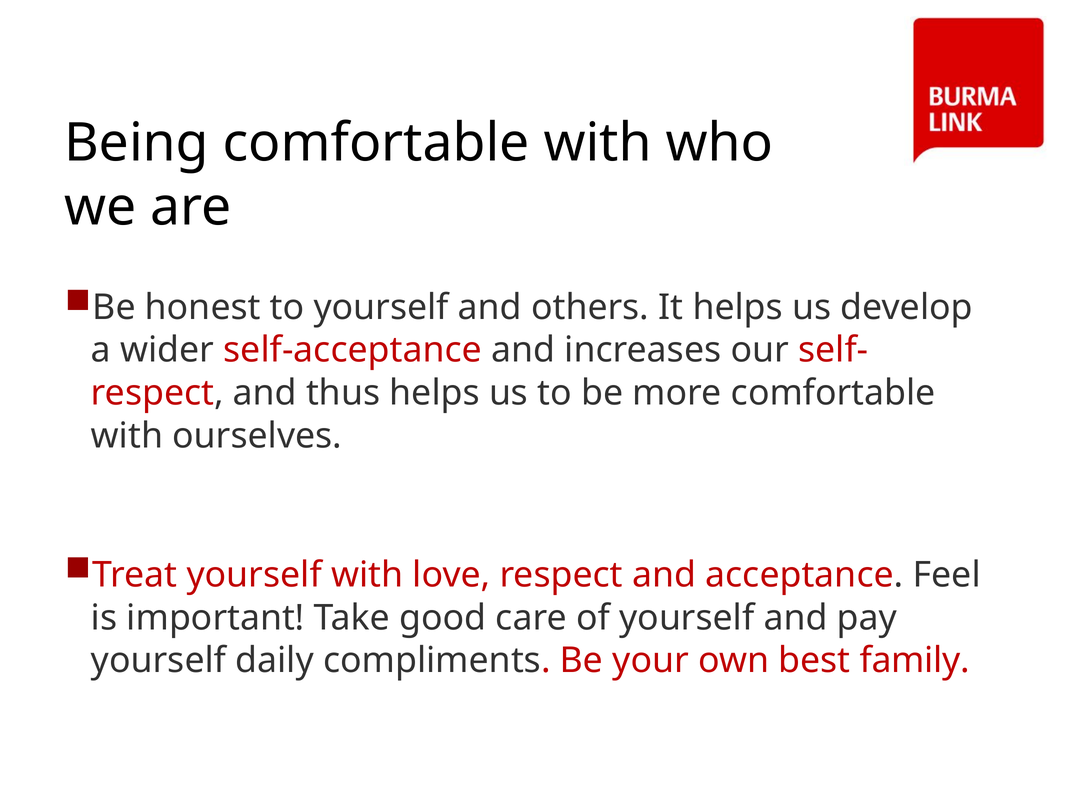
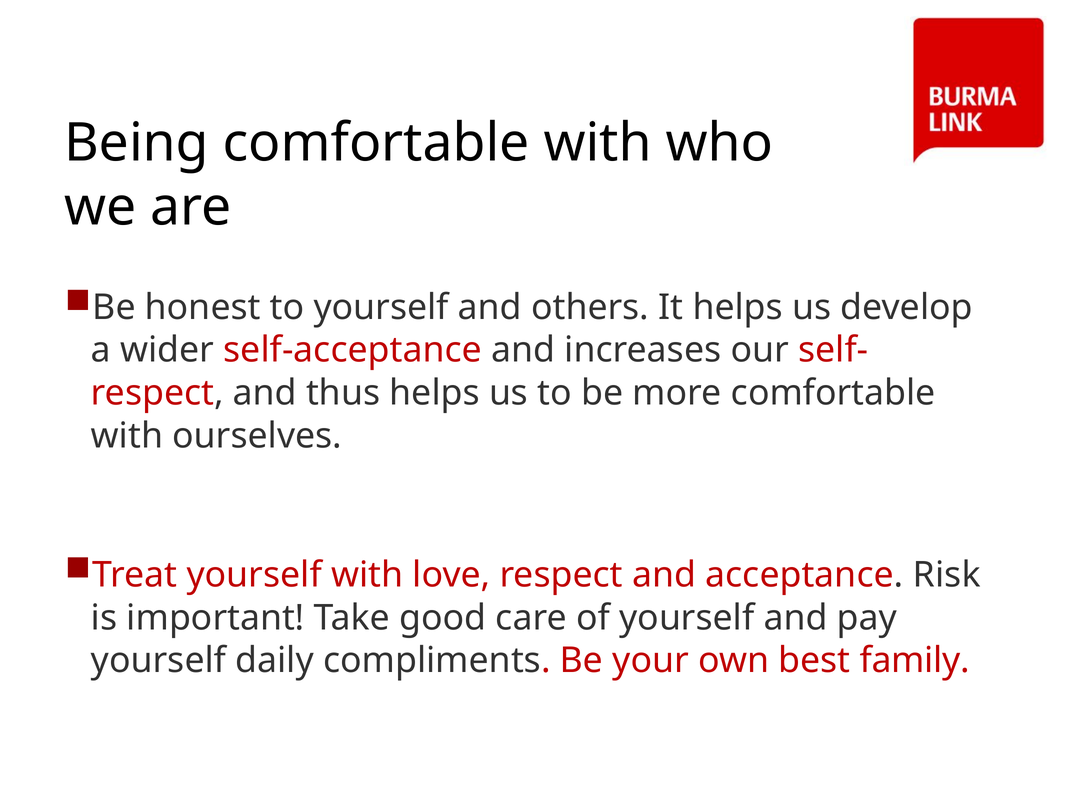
Feel: Feel -> Risk (947, 575)
